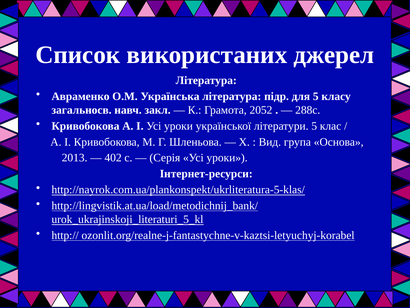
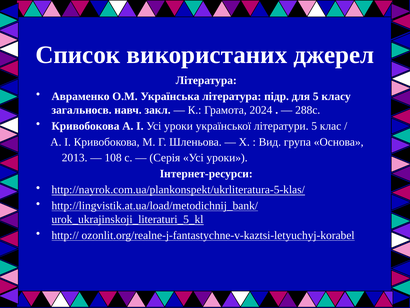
2052: 2052 -> 2024 (261, 110)
402: 402 -> 108 (113, 158)
